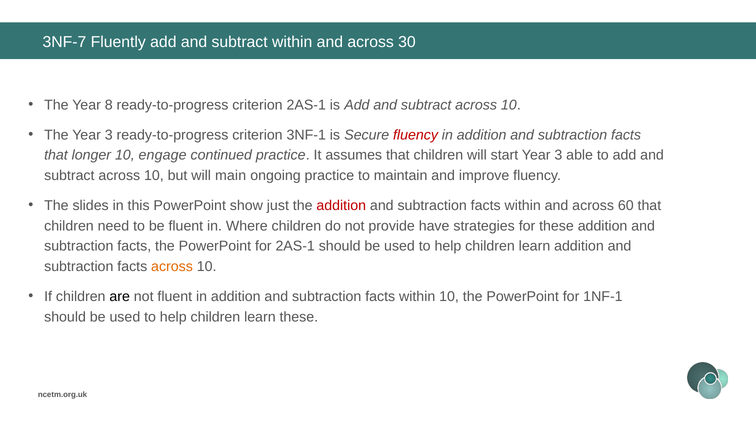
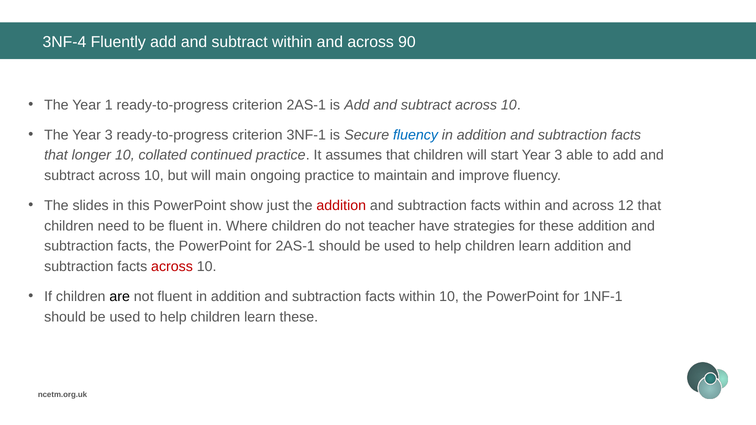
3NF-7: 3NF-7 -> 3NF-4 (64, 42)
30: 30 -> 90 (407, 42)
8: 8 -> 1 (109, 105)
fluency colour: red -> blue (416, 135)
engage: engage -> collated (163, 155)
60: 60 -> 12 (626, 206)
provide: provide -> teacher (392, 226)
across colour: orange -> red (172, 267)
